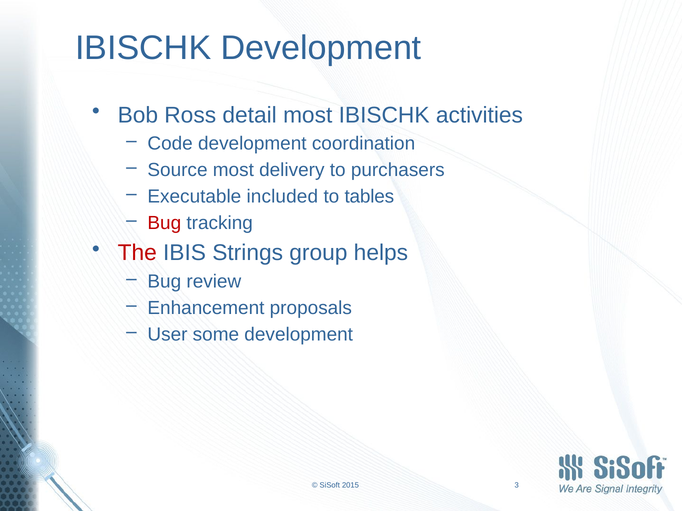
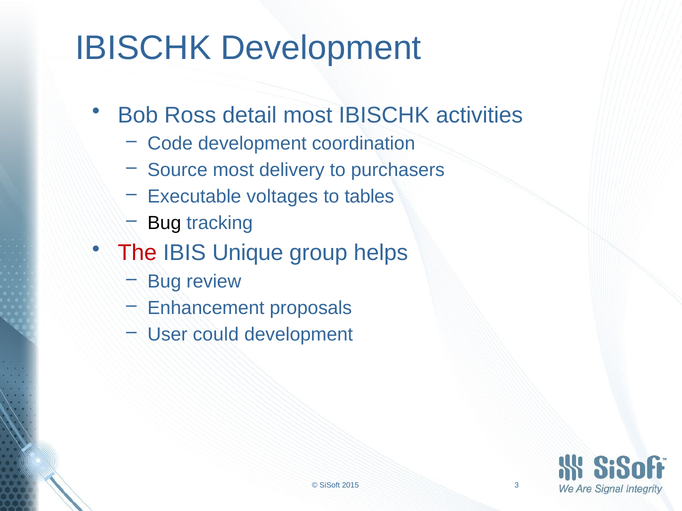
included: included -> voltages (282, 197)
Bug colour: red -> black (164, 223)
Strings: Strings -> Unique (248, 253)
some: some -> could (216, 335)
